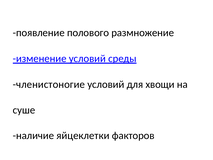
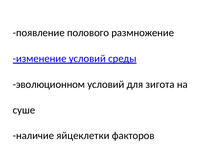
членистоногие: членистоногие -> эволюционном (49, 84)
хвощи: хвощи -> зигота (160, 84)
